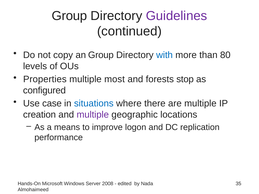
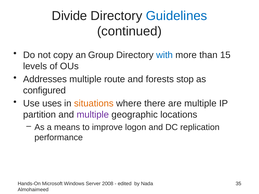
Group: Group -> Divide (69, 16)
Guidelines colour: purple -> blue (177, 16)
80: 80 -> 15 (225, 55)
Properties: Properties -> Addresses (45, 79)
most: most -> route (115, 79)
case: case -> uses (52, 104)
situations colour: blue -> orange (94, 104)
creation: creation -> partition (39, 115)
